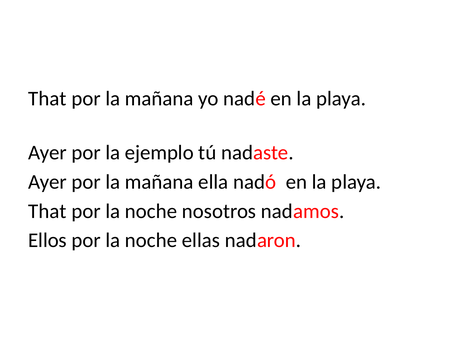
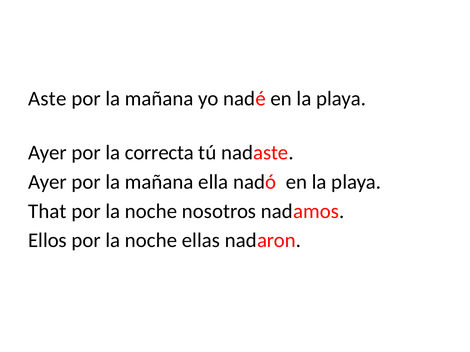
That: That -> Aste (47, 99)
ejemplo: ejemplo -> correcta (159, 153)
